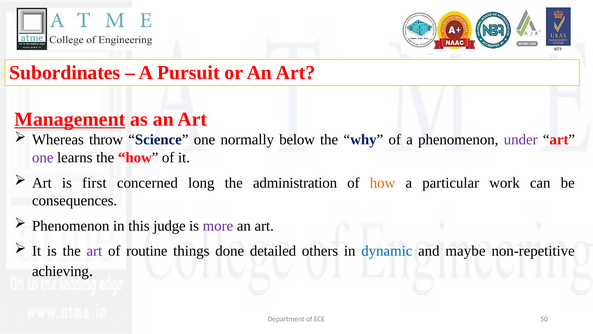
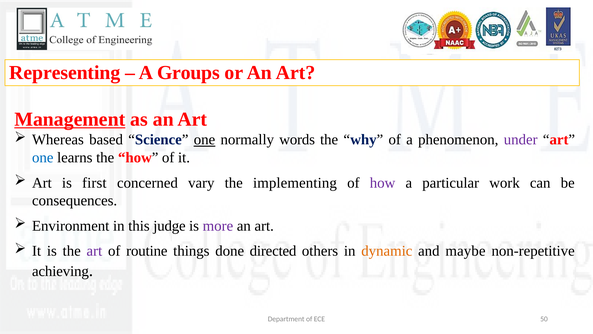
Subordinates: Subordinates -> Representing (65, 72)
Pursuit: Pursuit -> Groups (188, 72)
throw: throw -> based (106, 140)
one underline: none -> present (204, 140)
below: below -> words (297, 140)
one colour: purple -> blue (43, 157)
long: long -> vary (201, 183)
administration: administration -> implementing (295, 183)
how colour: orange -> purple (383, 183)
Phenomenon: Phenomenon -> Environment (71, 226)
detailed: detailed -> directed (273, 251)
dynamic colour: blue -> orange (387, 251)
